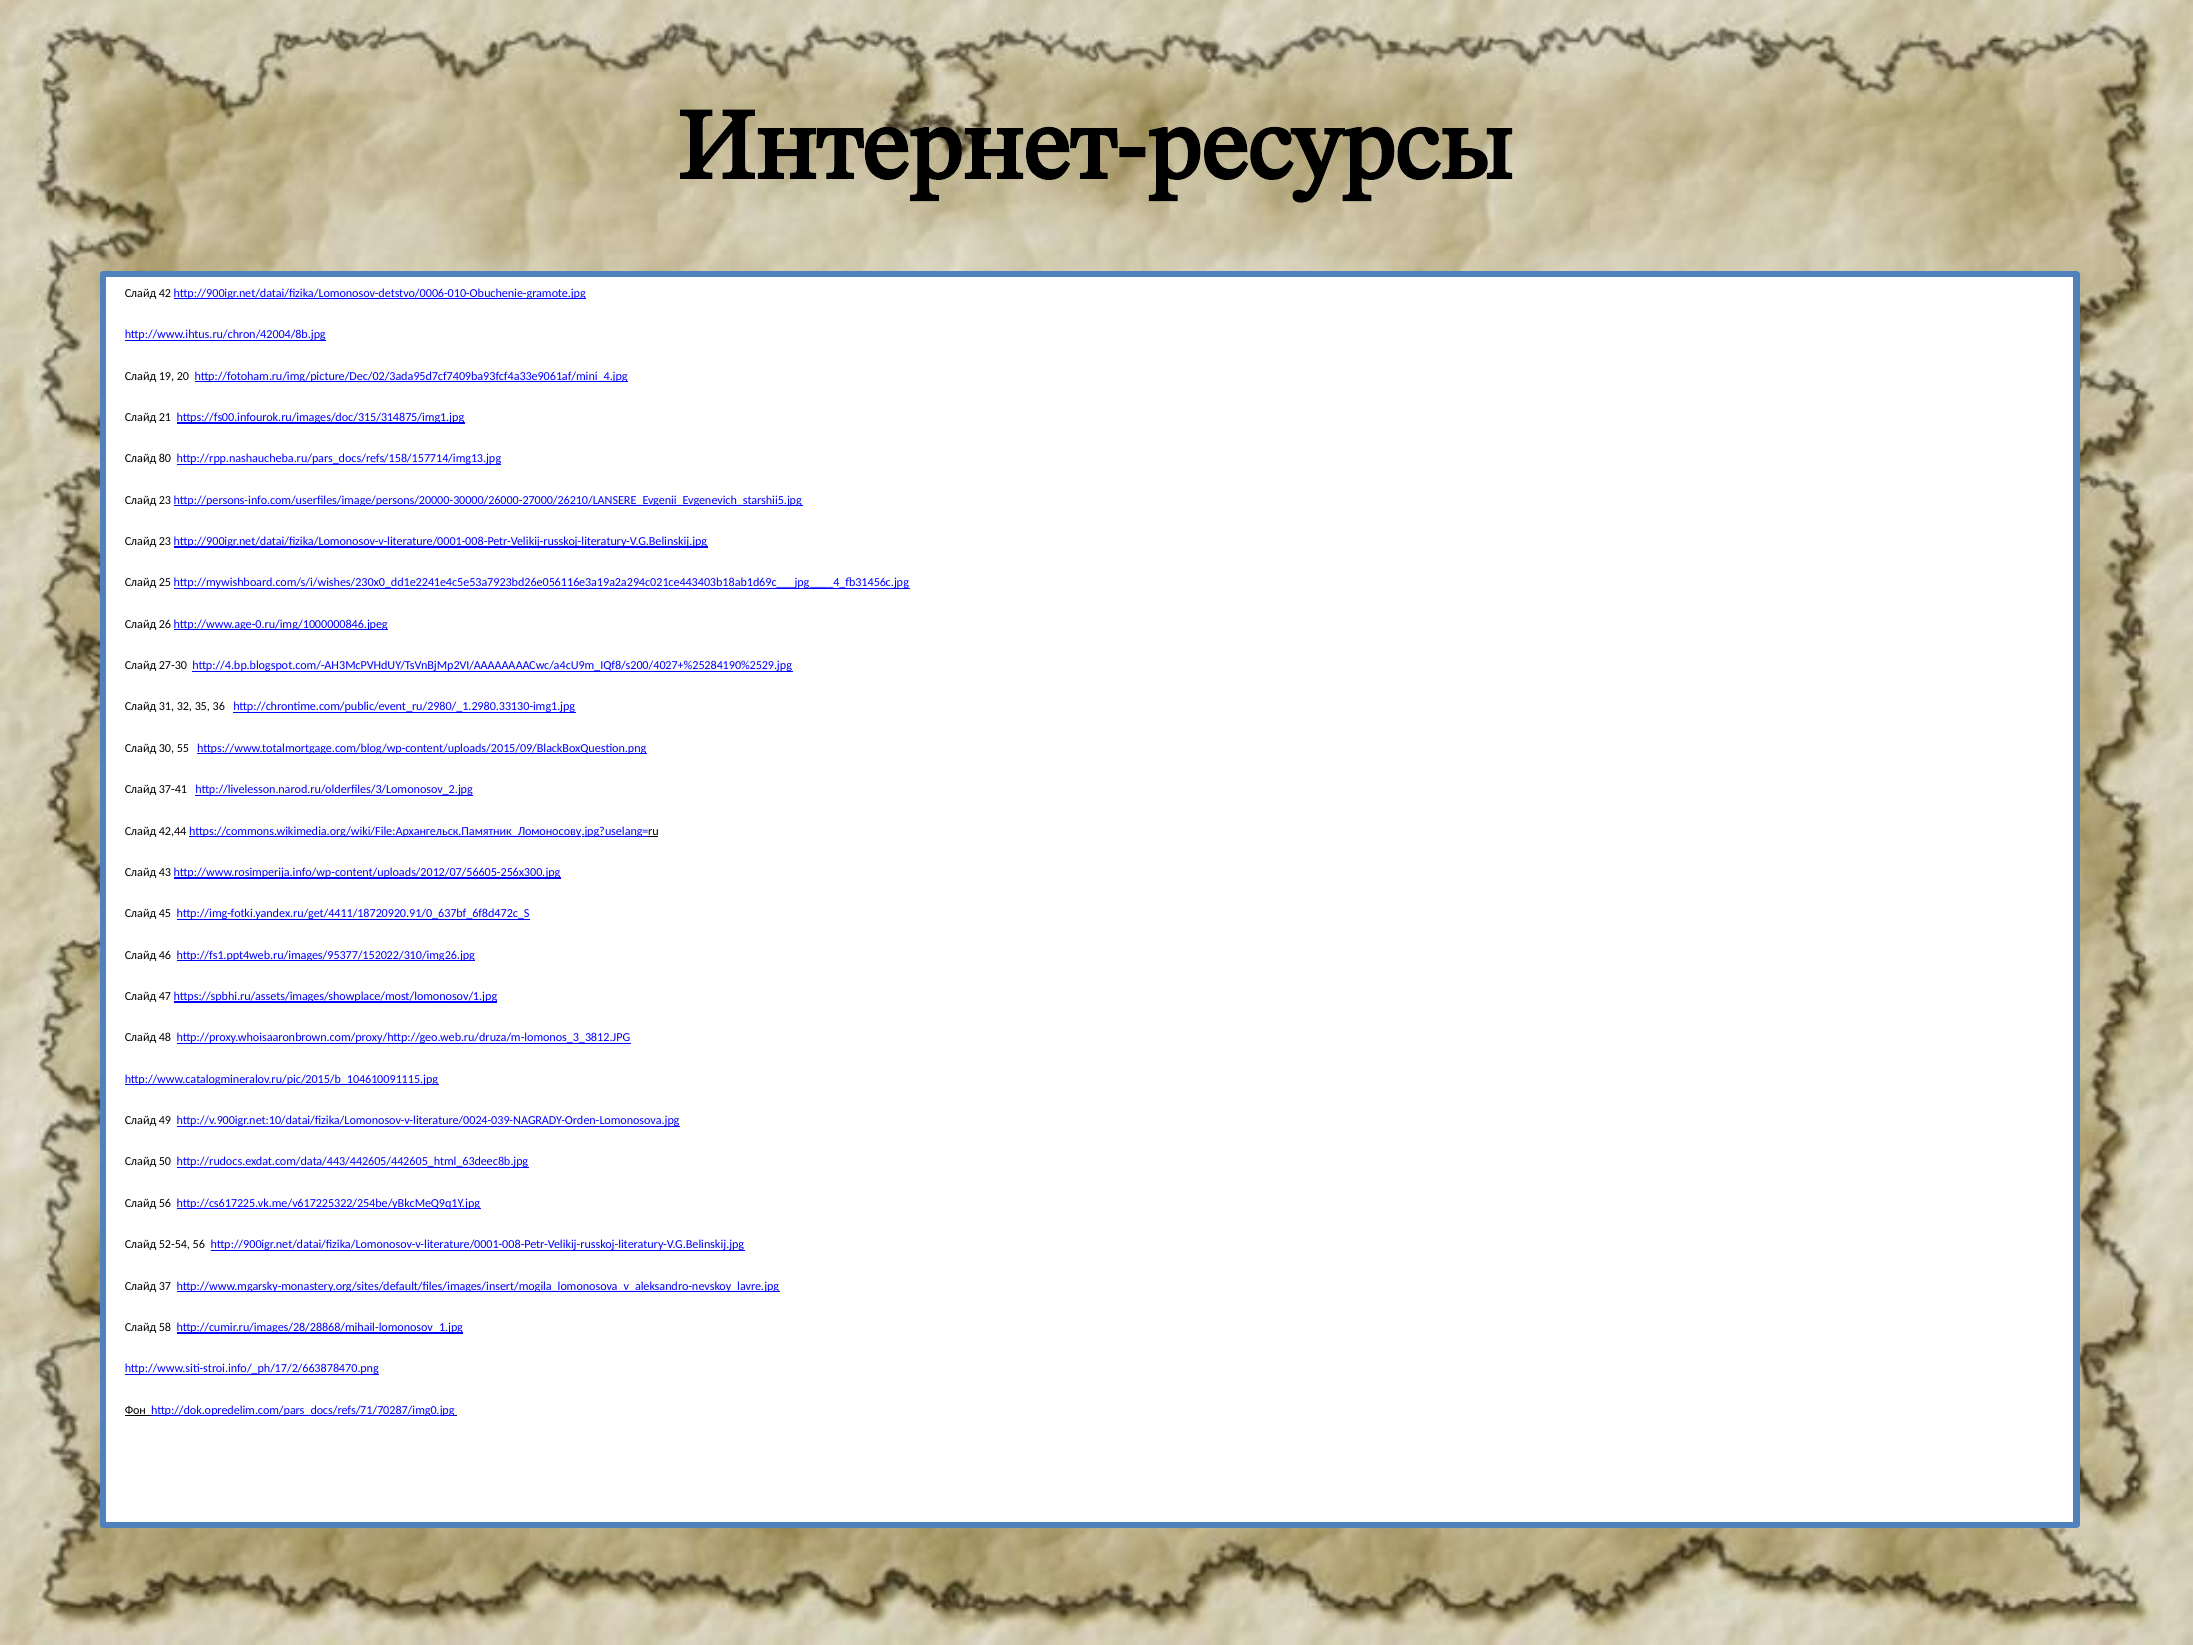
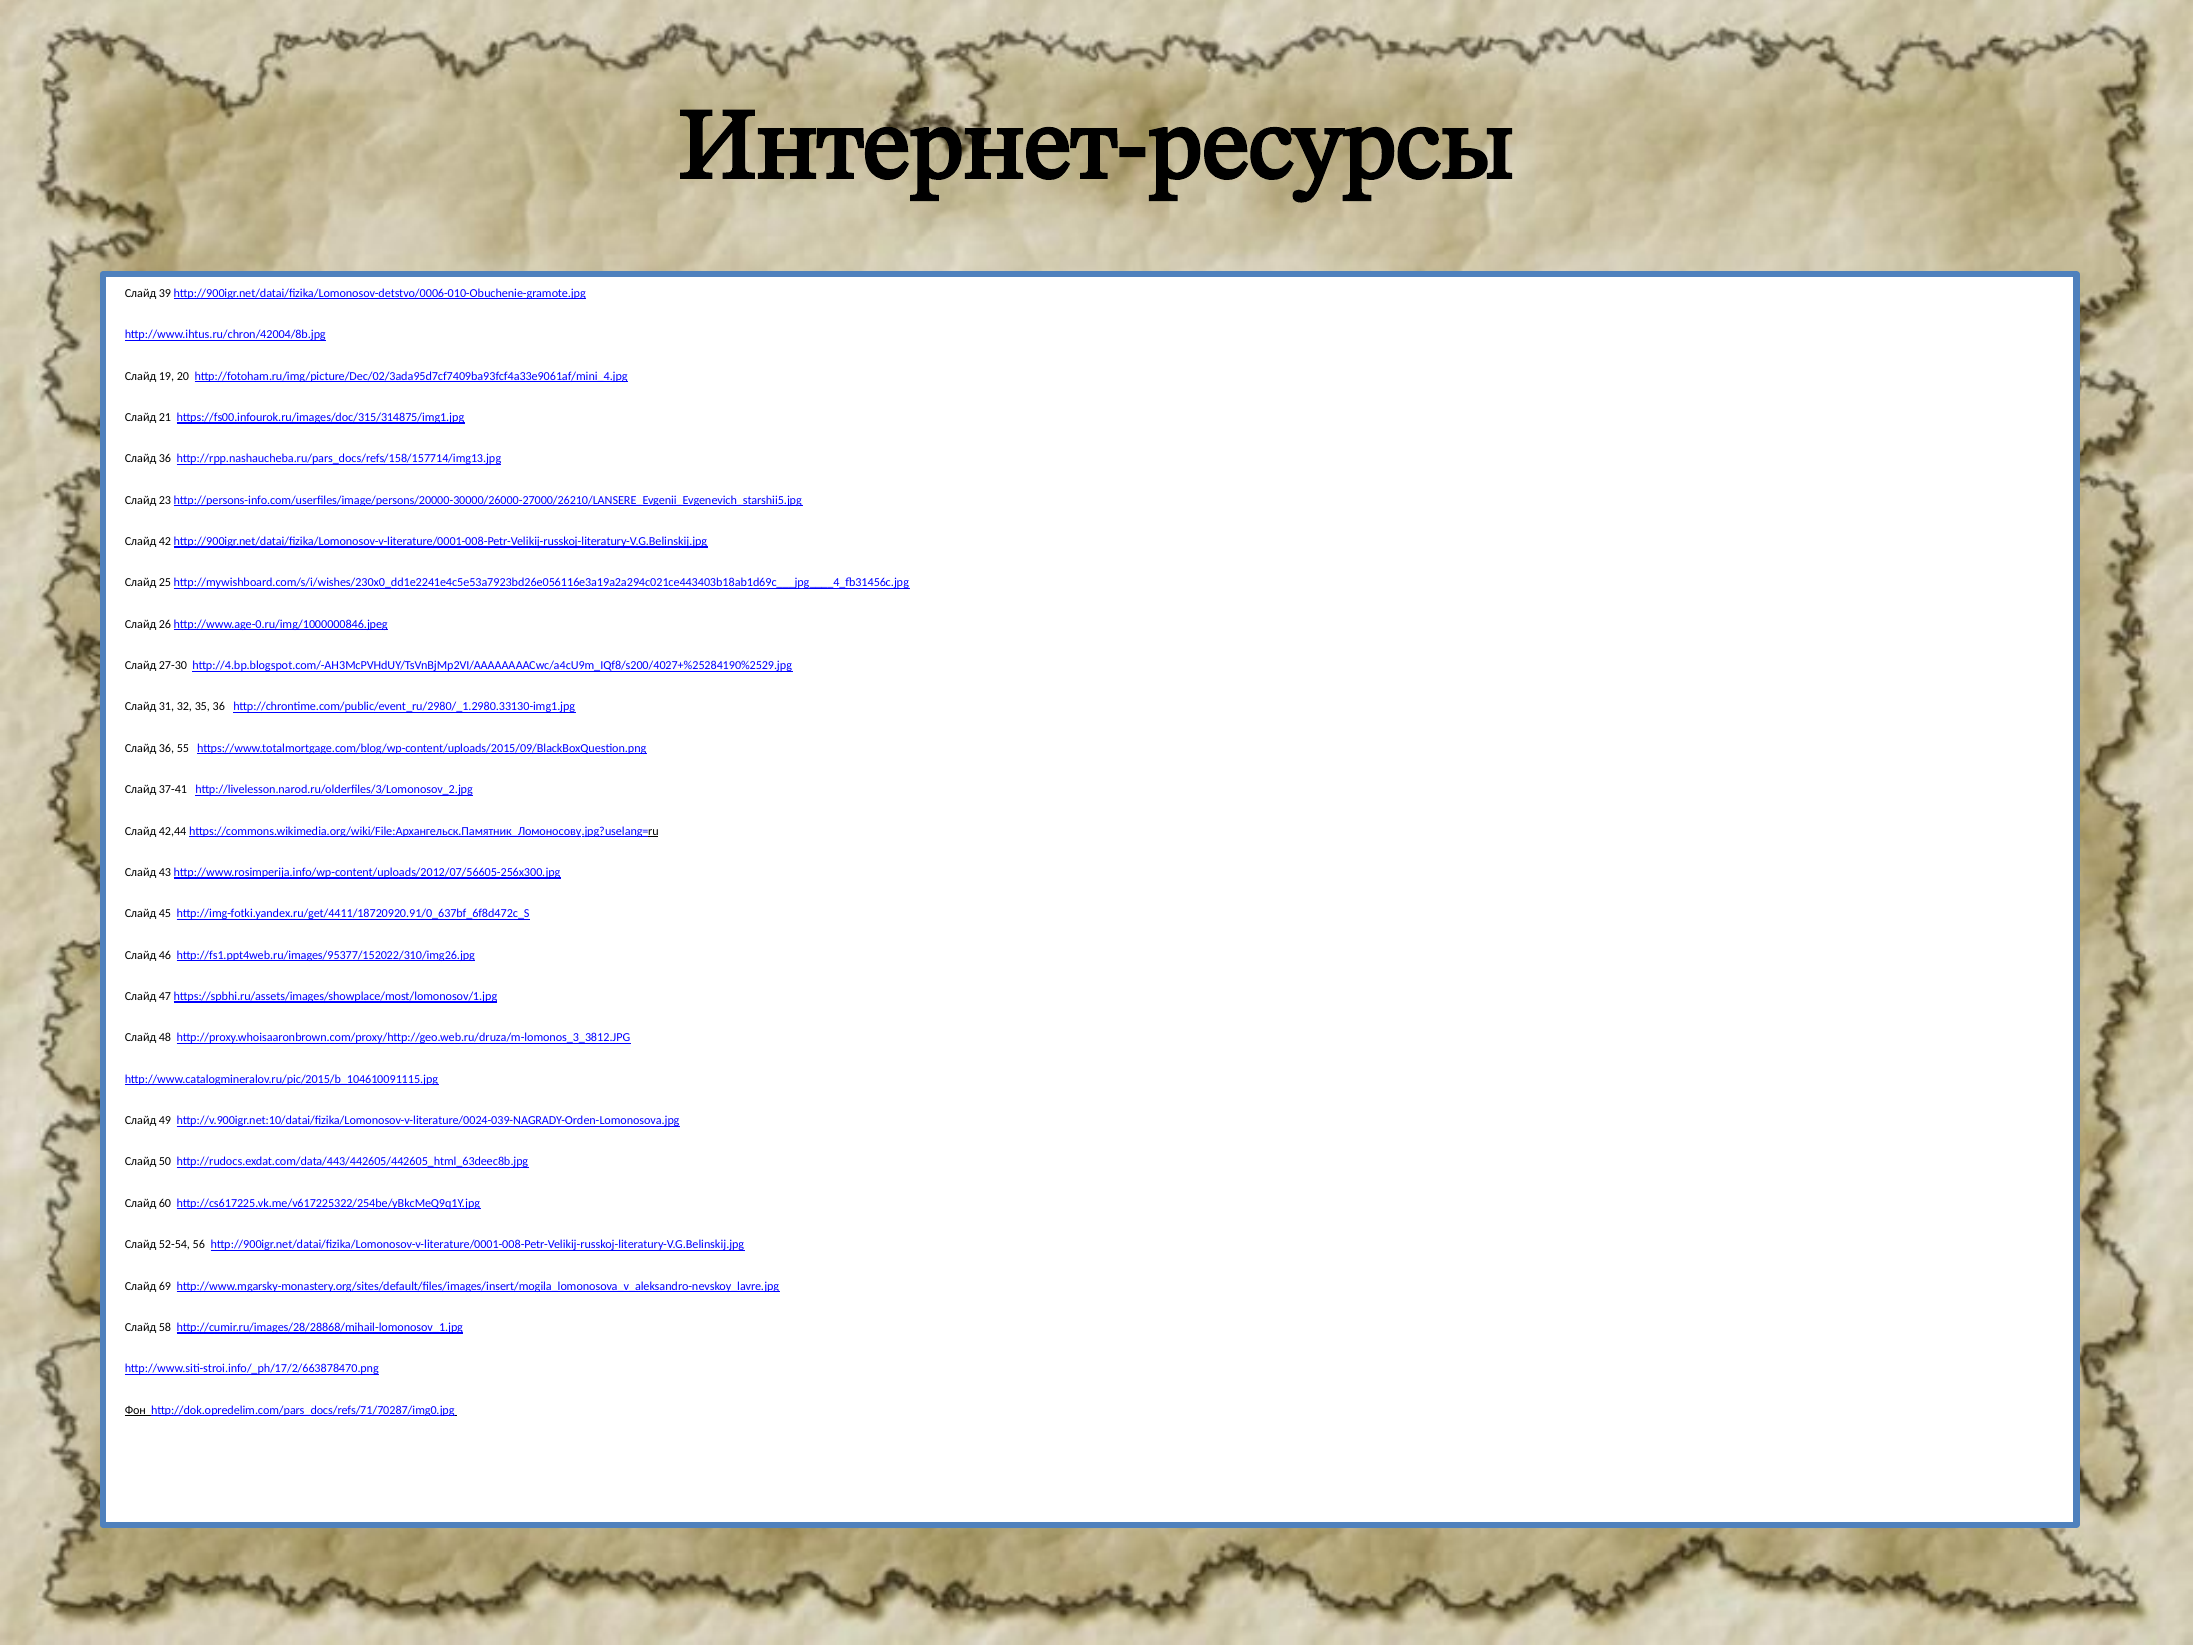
42: 42 -> 39 (165, 293)
80: 80 -> 36 (165, 459)
23: 23 -> 42 (165, 541)
30: 30 -> 36 (166, 748)
Слайд 56: 56 -> 60 (165, 1203)
37: 37 -> 69 (165, 1286)
